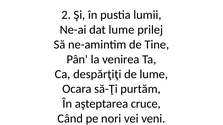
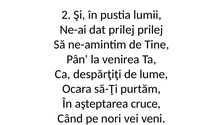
dat lume: lume -> prilej (122, 30)
